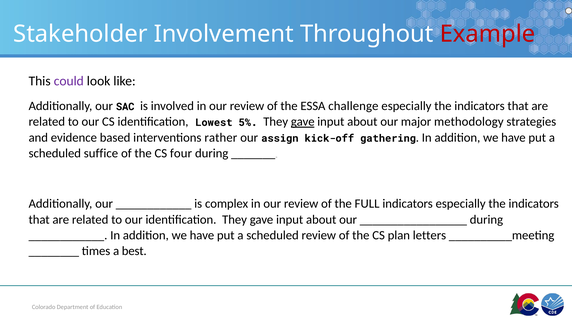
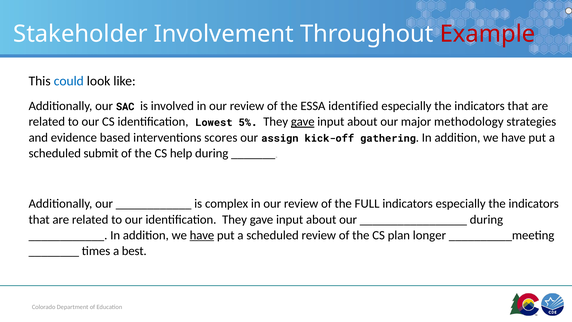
could colour: purple -> blue (69, 81)
challenge: challenge -> identified (353, 106)
rather: rather -> scores (221, 137)
suffice: suffice -> submit (101, 153)
four: four -> help (181, 153)
have underline: none -> present (202, 235)
letters: letters -> longer (429, 235)
